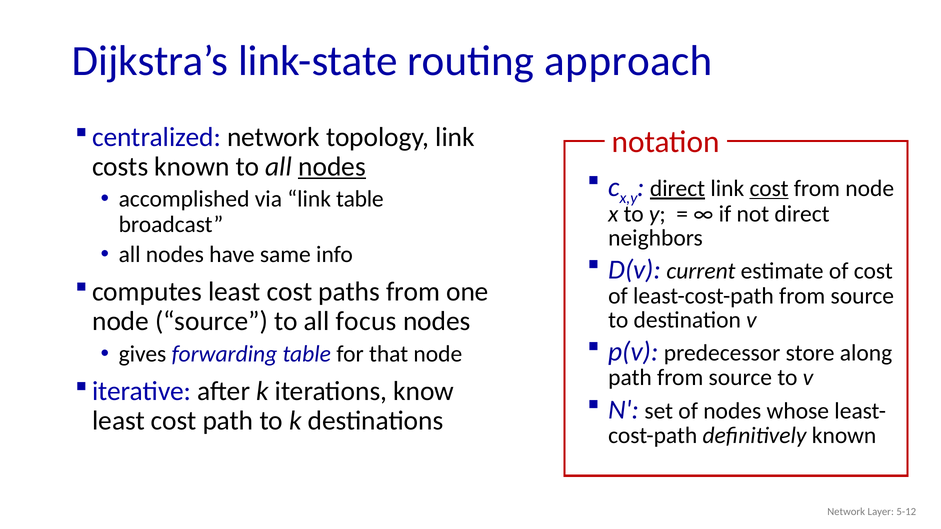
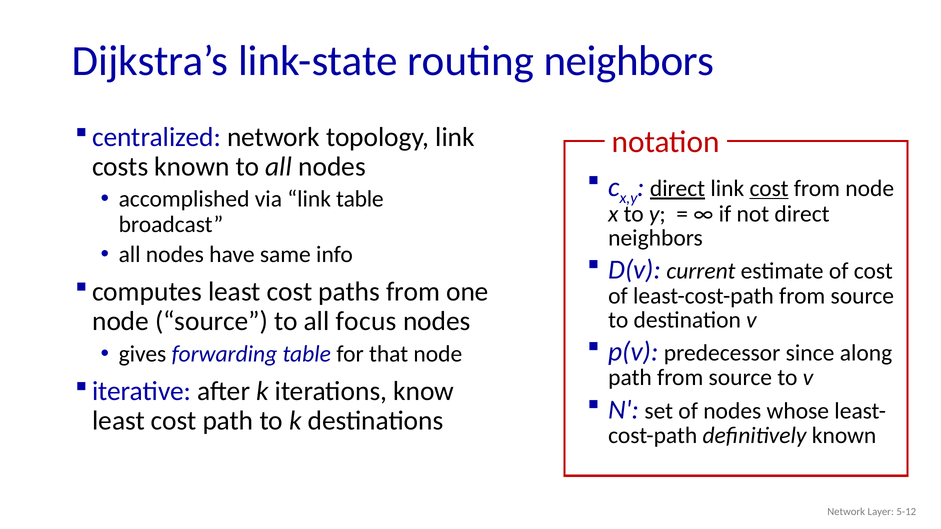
routing approach: approach -> neighbors (629, 61)
nodes underline: present -> none (332, 167)
store: store -> since (810, 353)
